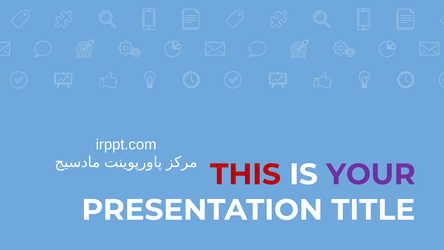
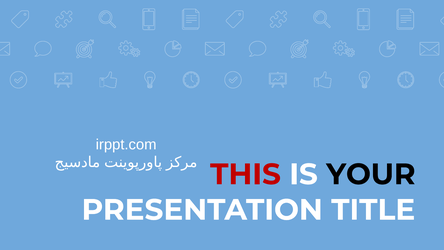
YOUR colour: purple -> black (371, 174)
